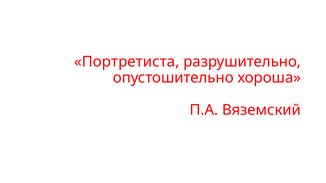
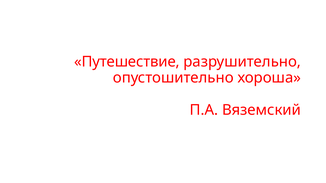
Портретиста: Портретиста -> Путешествие (127, 62)
